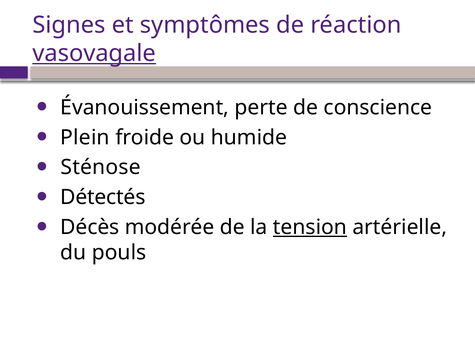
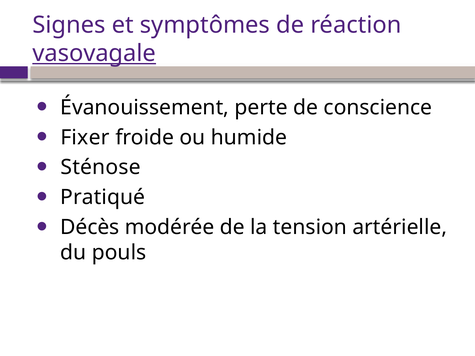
Plein: Plein -> Fixer (85, 138)
Détectés: Détectés -> Pratiqué (103, 197)
tension underline: present -> none (310, 227)
